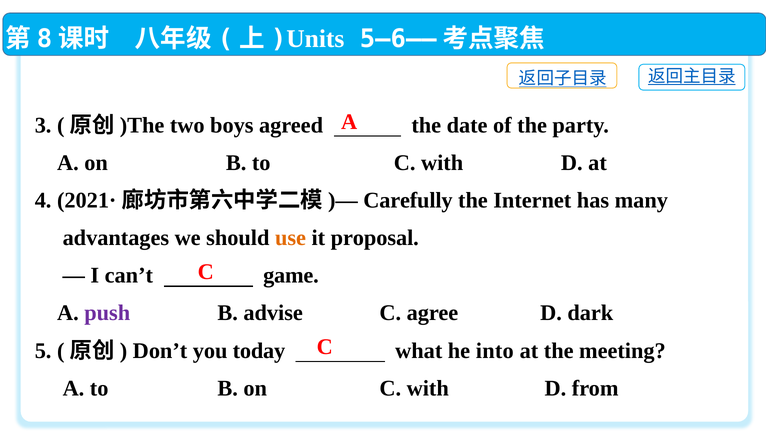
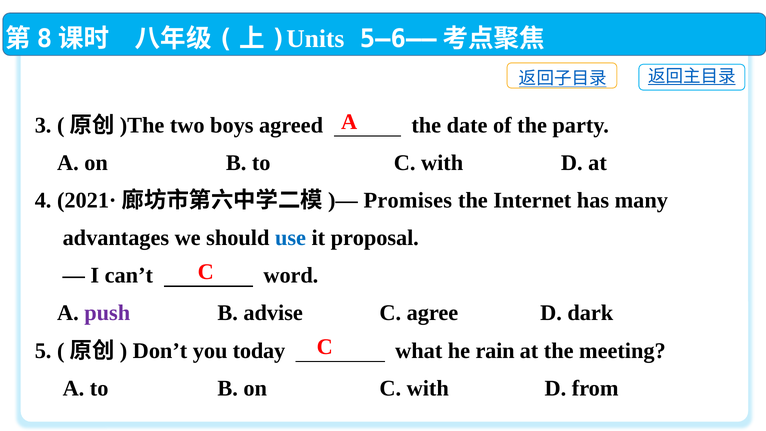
Carefully: Carefully -> Promises (408, 200)
use colour: orange -> blue (290, 238)
game: game -> word (291, 275)
into: into -> rain (495, 351)
